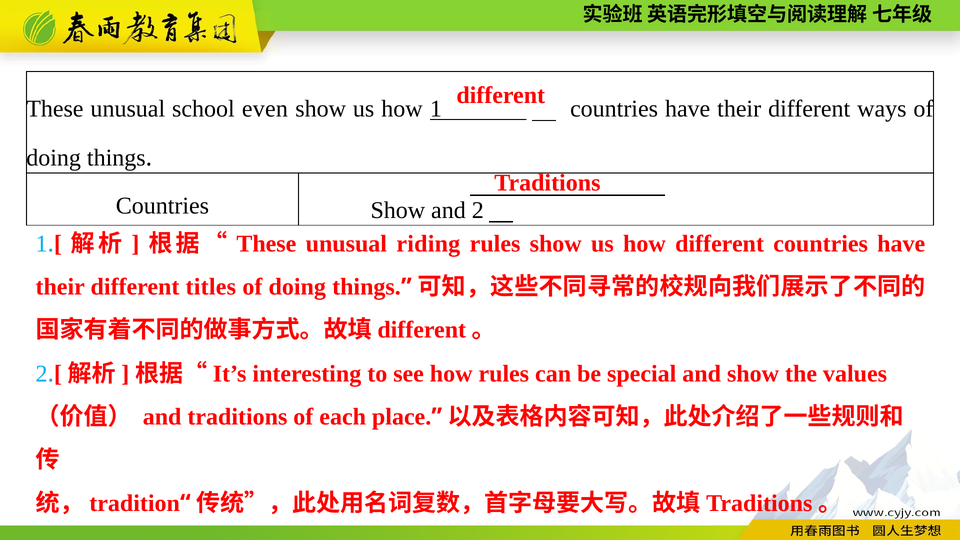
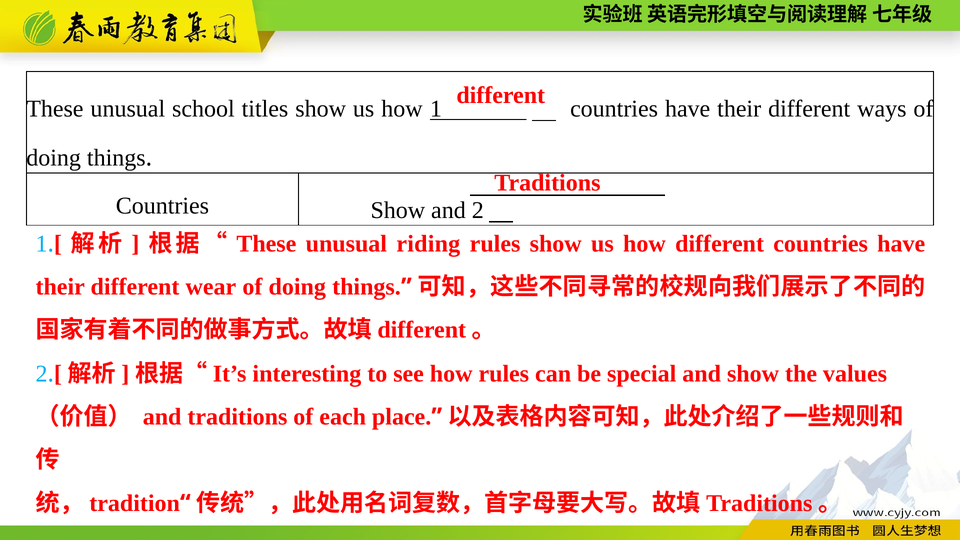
even: even -> titles (265, 109)
titles: titles -> wear (211, 287)
